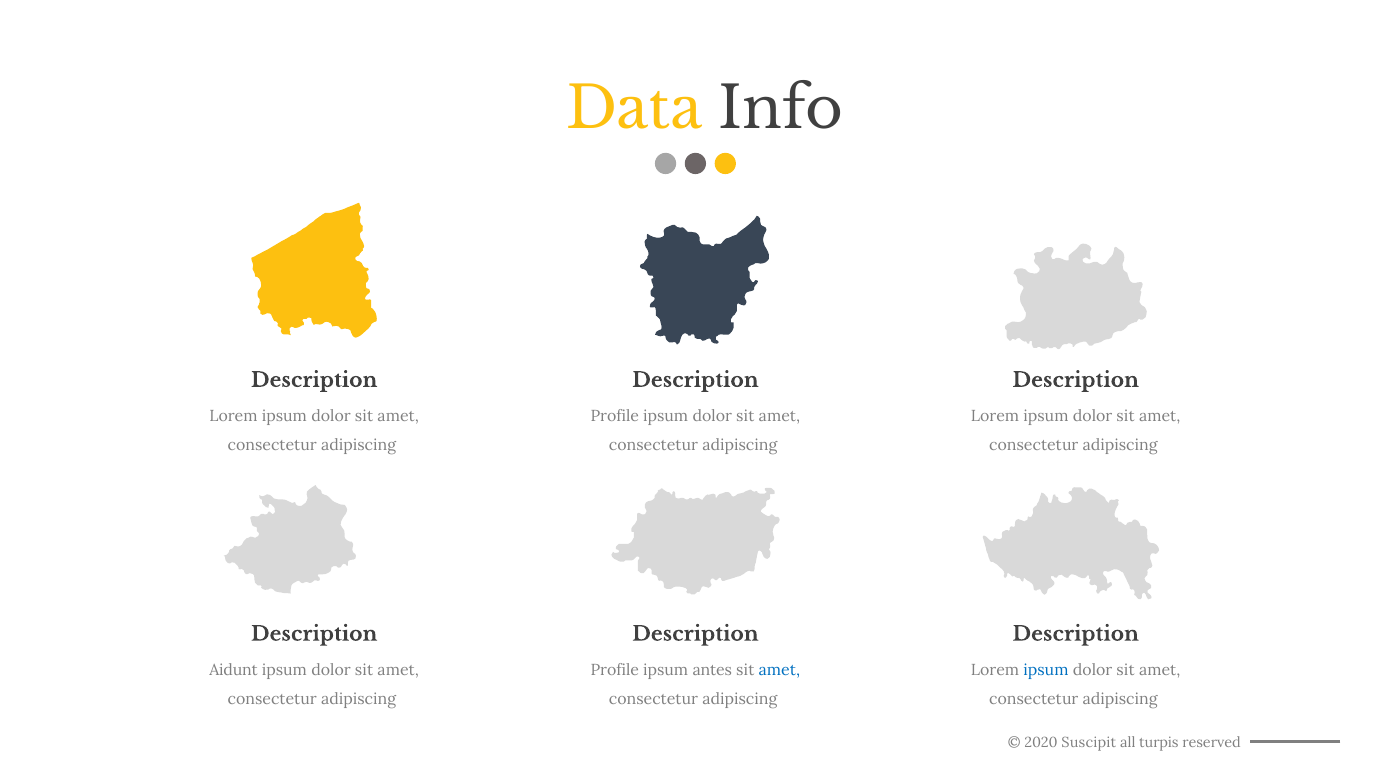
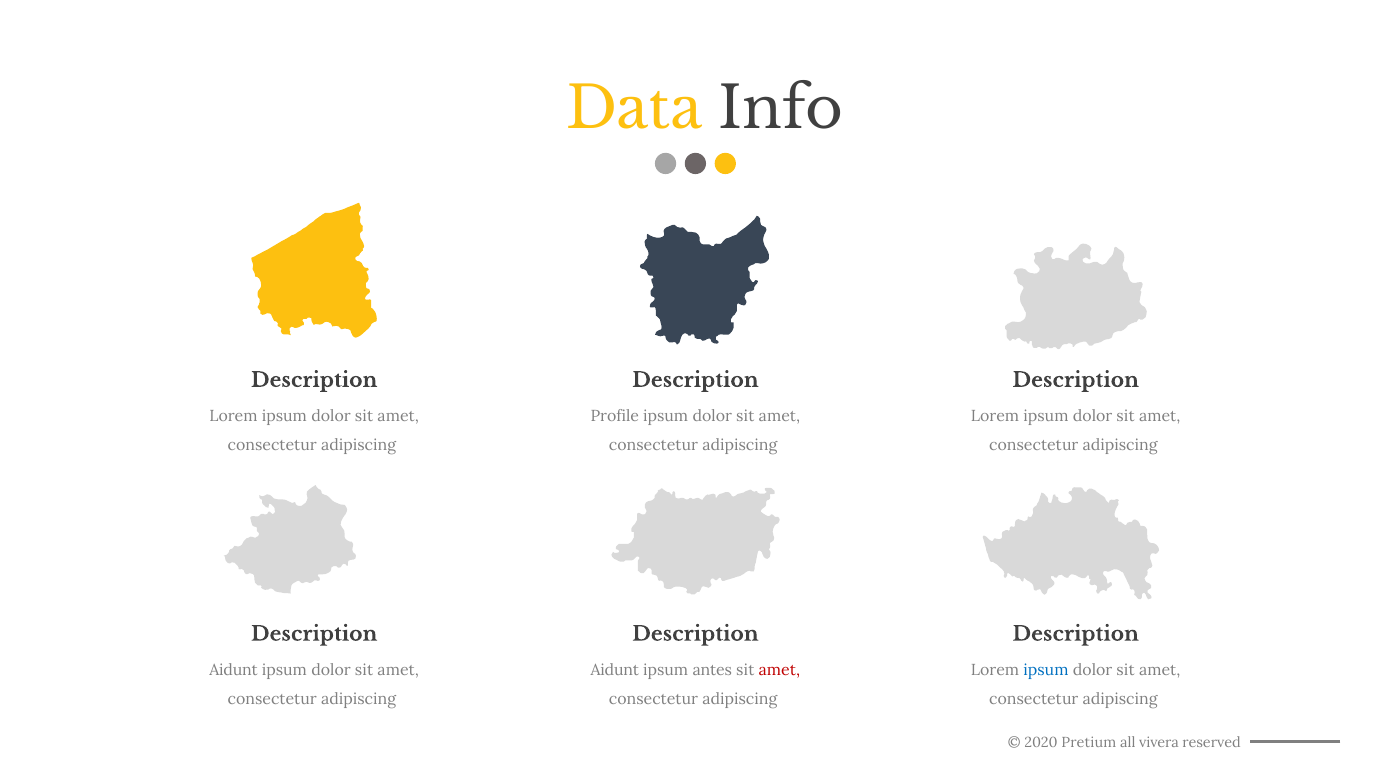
Profile: Profile -> Aidunt (615, 671)
amet colour: blue -> red (779, 671)
Suscipit: Suscipit -> Pretium (1089, 743)
turpis: turpis -> vivera (1159, 743)
